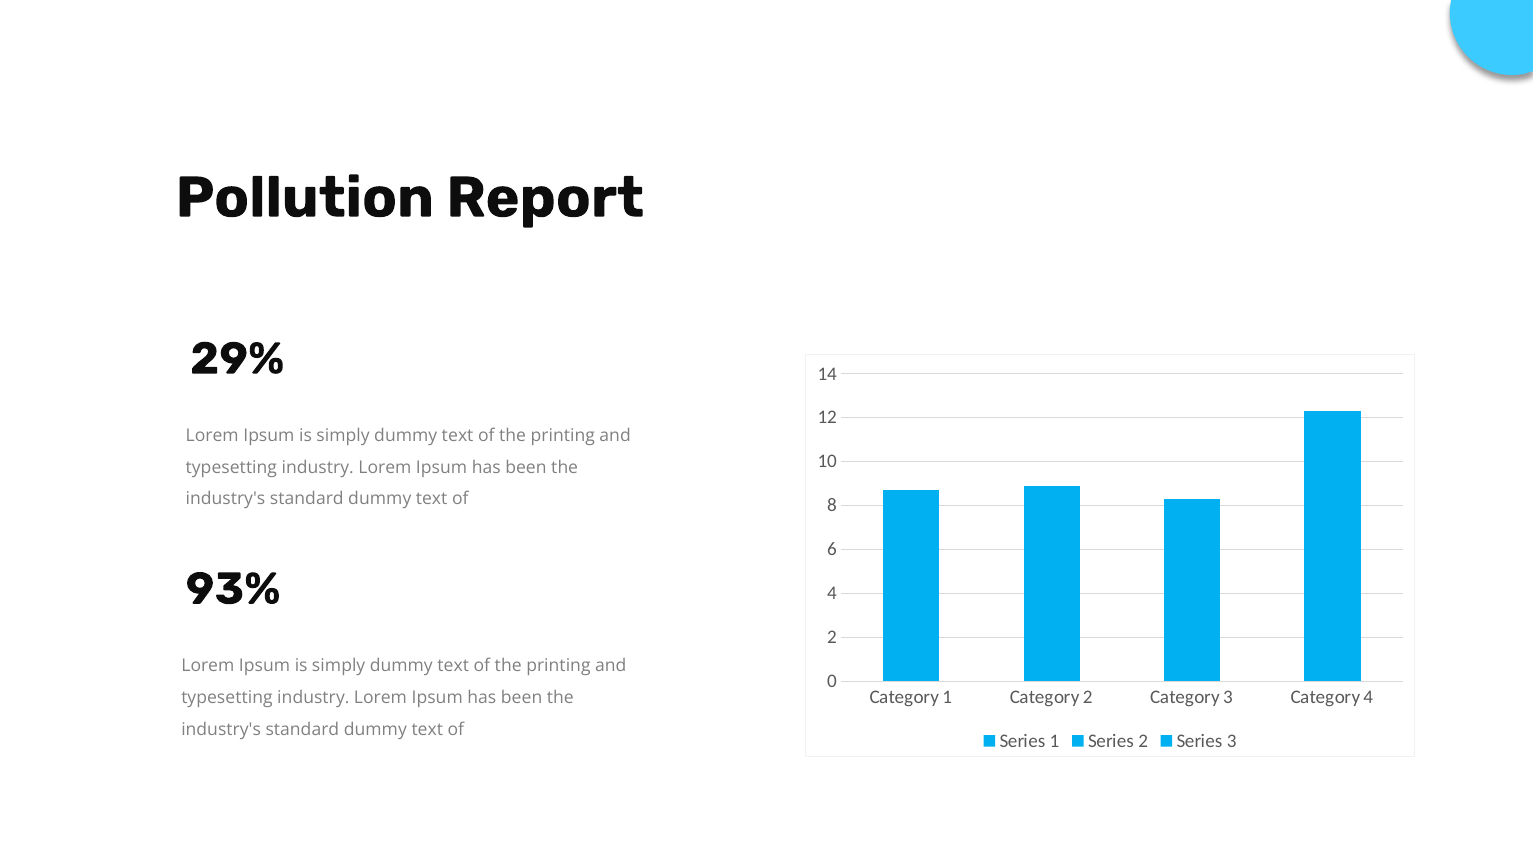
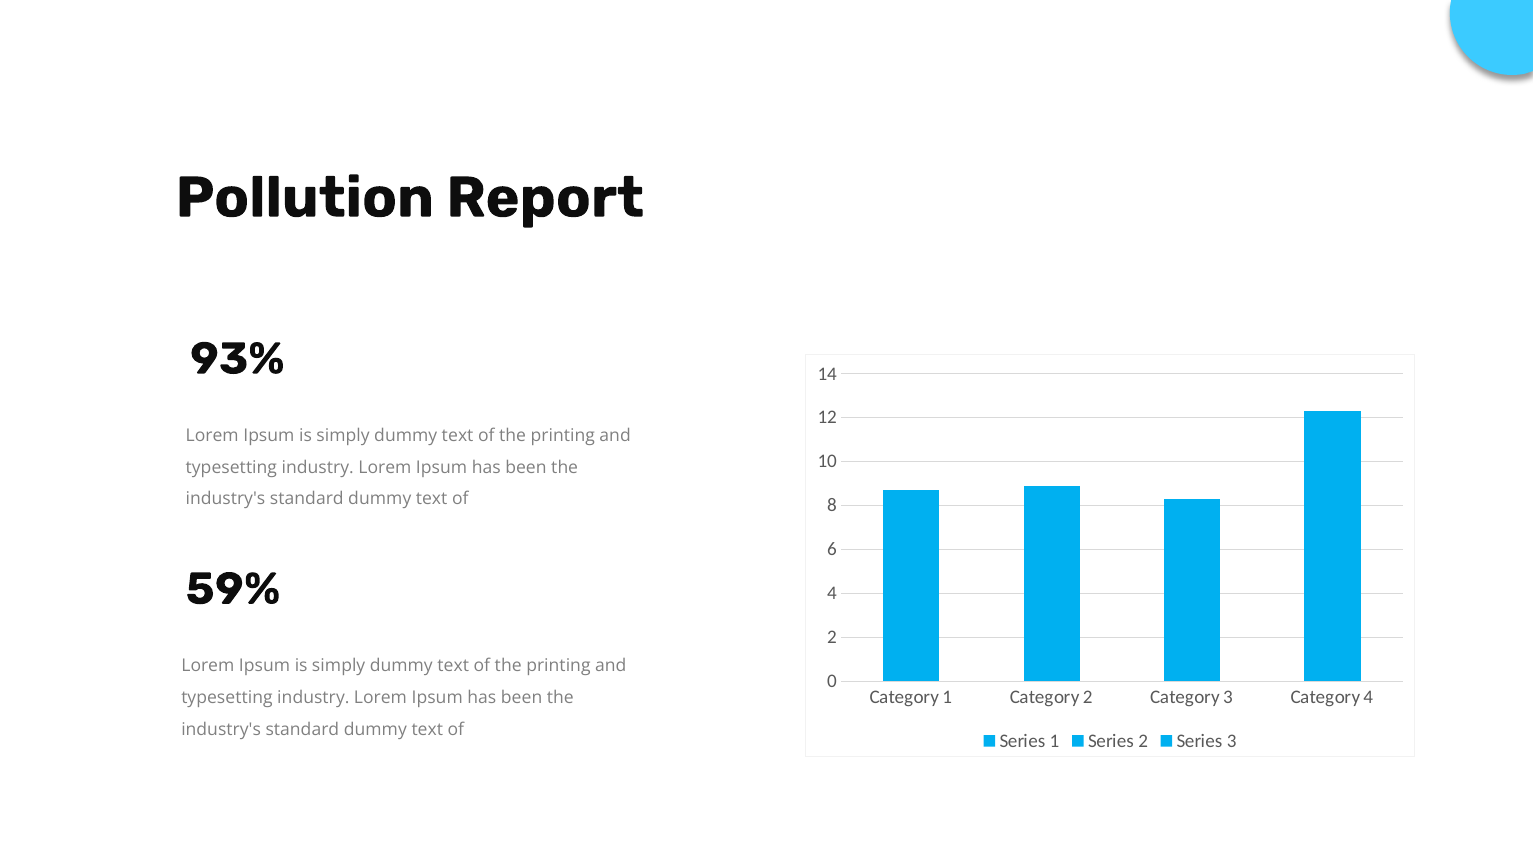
29%: 29% -> 93% (237, 359)
93%: 93% -> 59% (233, 589)
